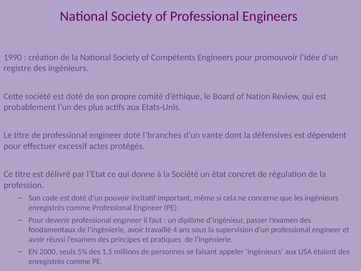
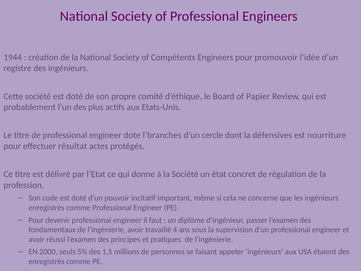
1990: 1990 -> 1944 (13, 57)
Nation: Nation -> Papier (258, 96)
vante: vante -> cercle (212, 135)
dépendent: dépendent -> nourriture (327, 135)
excessif: excessif -> résultat (73, 146)
